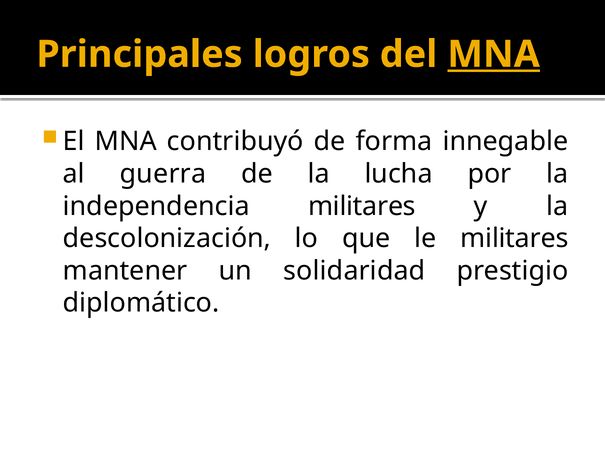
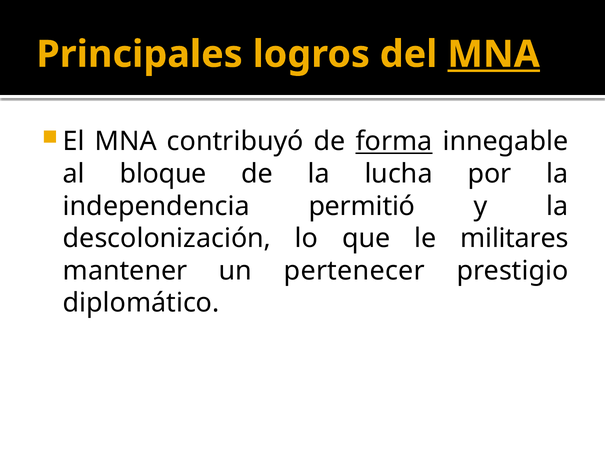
forma underline: none -> present (394, 142)
guerra: guerra -> bloque (163, 174)
independencia militares: militares -> permitió (362, 206)
solidaridad: solidaridad -> pertenecer (354, 271)
